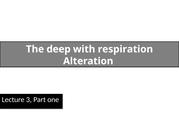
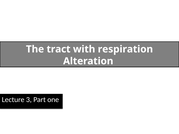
deep: deep -> tract (59, 49)
